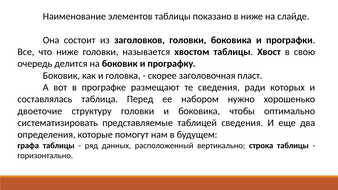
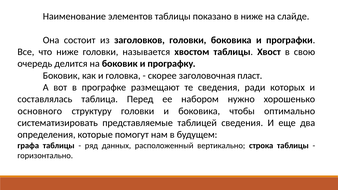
двоеточие: двоеточие -> основного (40, 111)
